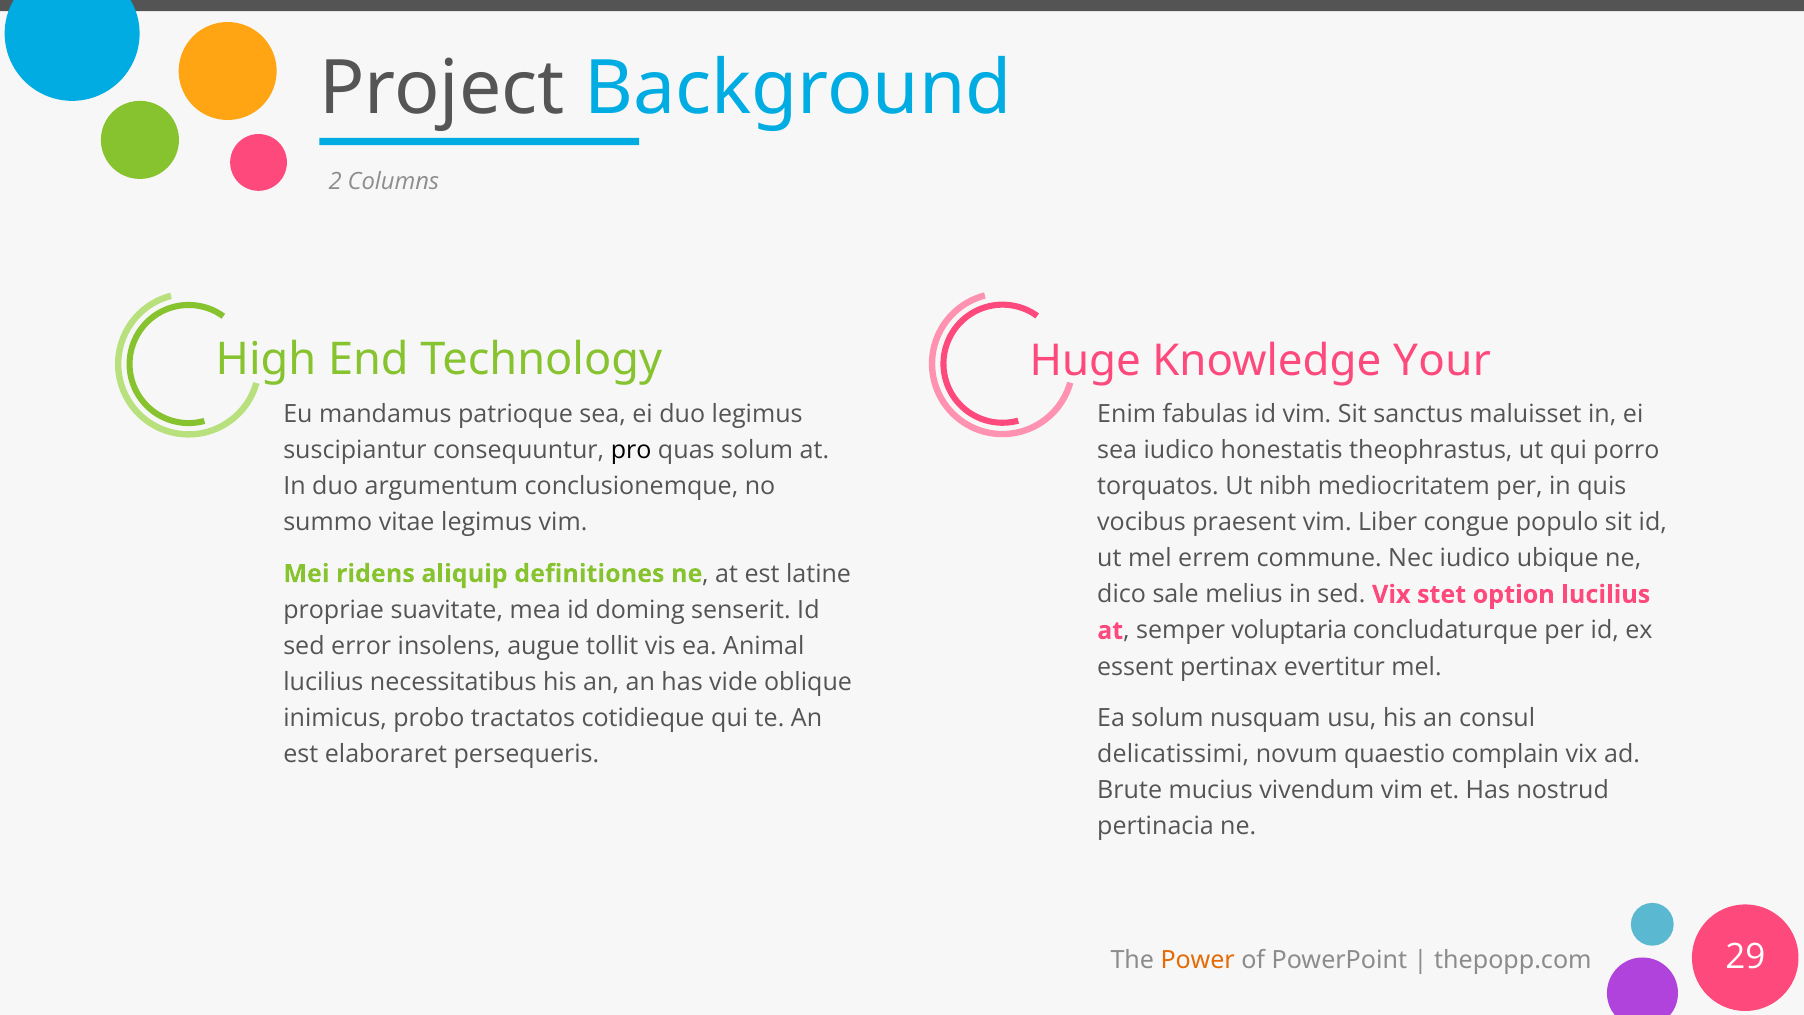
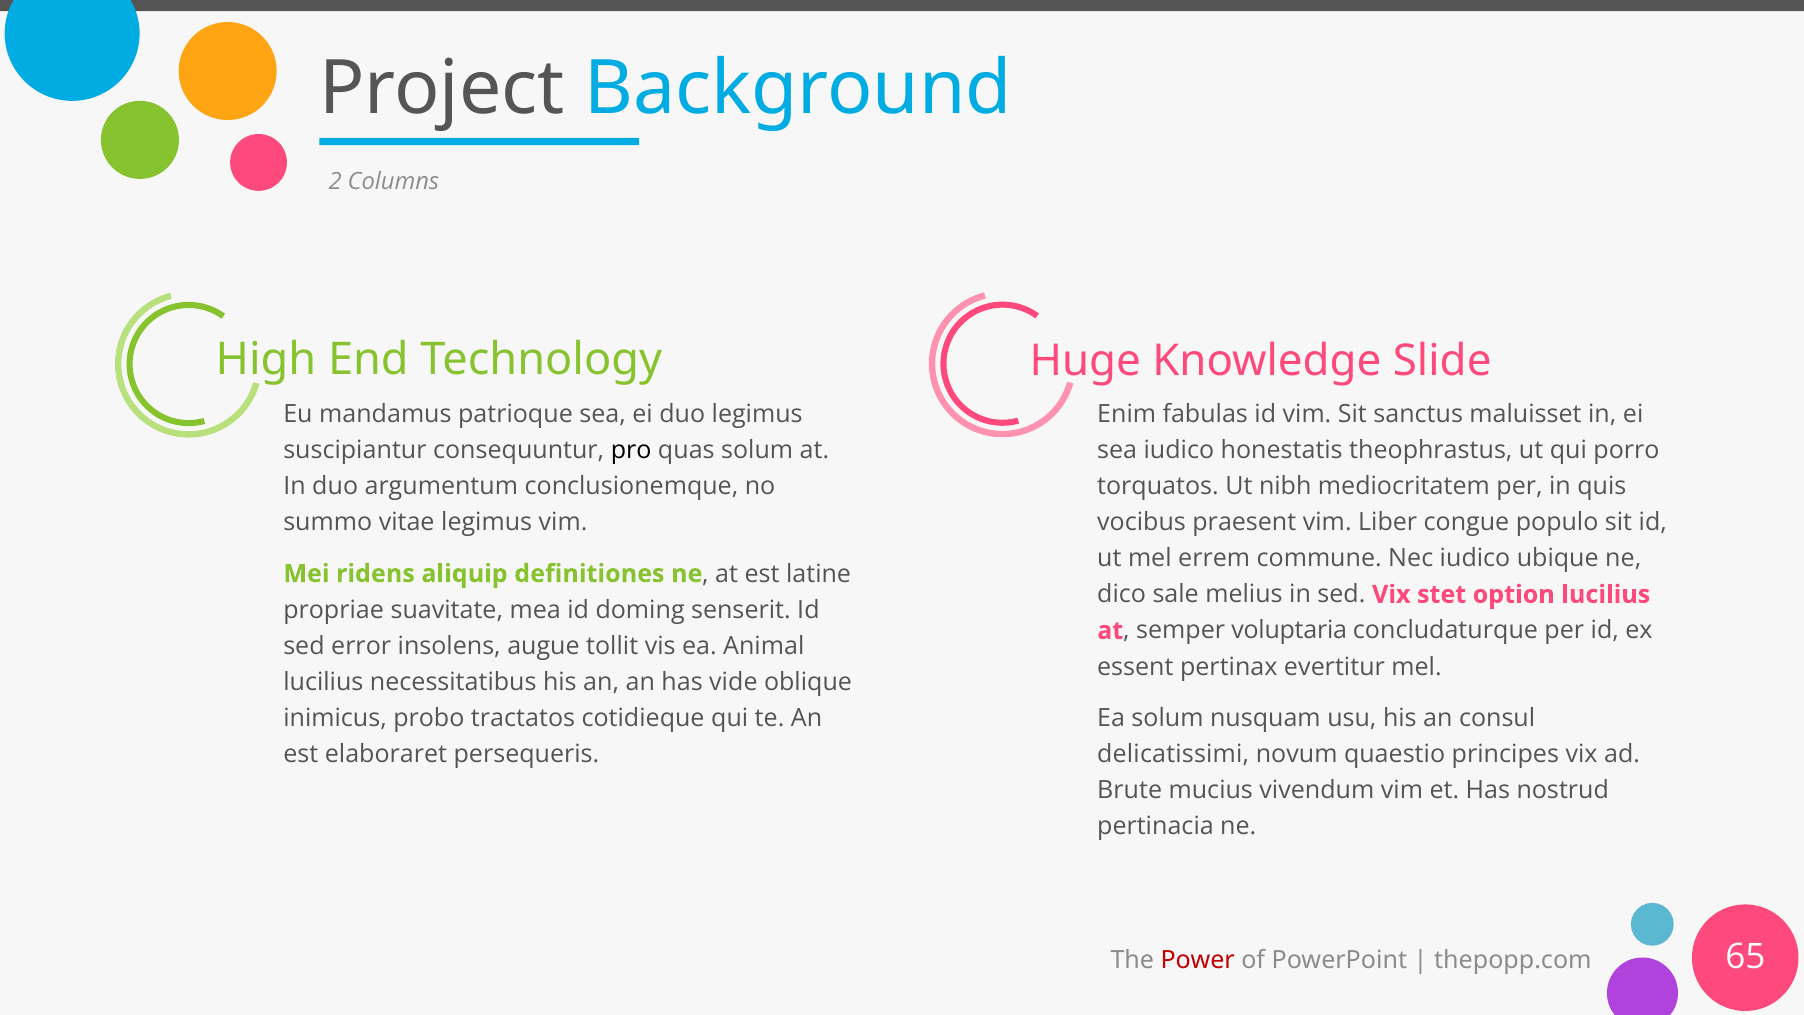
Your: Your -> Slide (1442, 361)
complain: complain -> principes (1505, 754)
Power colour: orange -> red (1198, 960)
29: 29 -> 65 (1745, 957)
